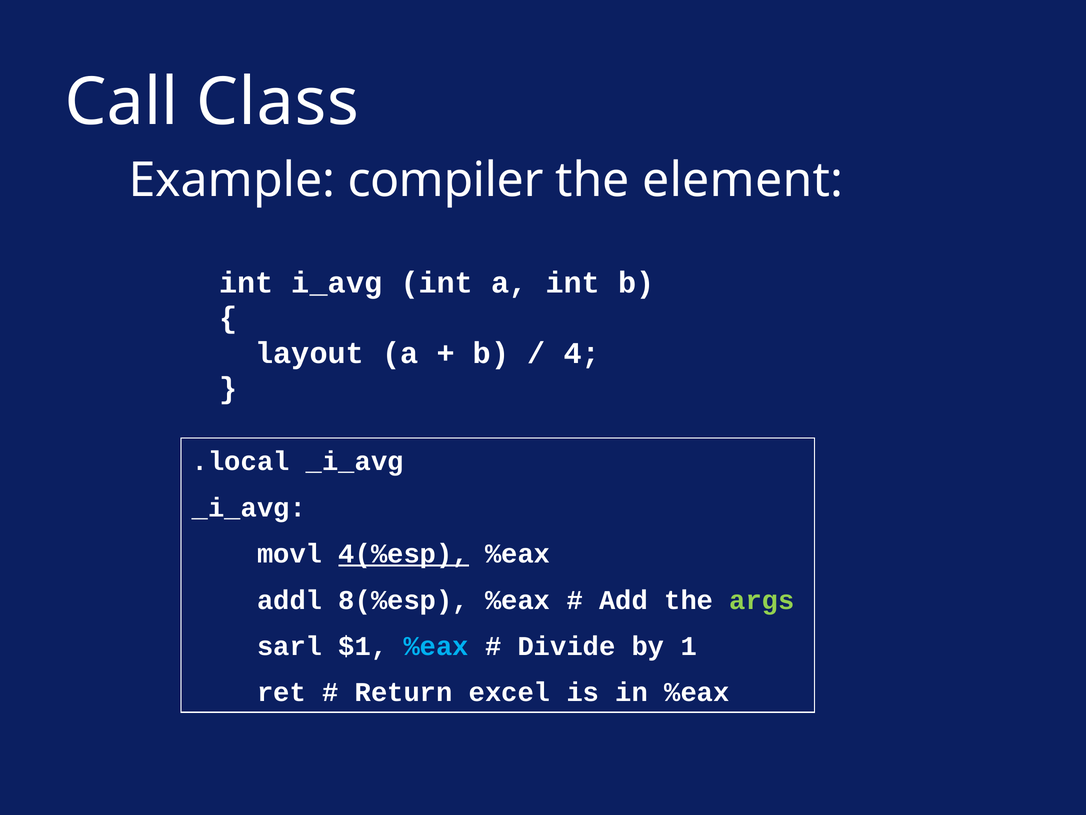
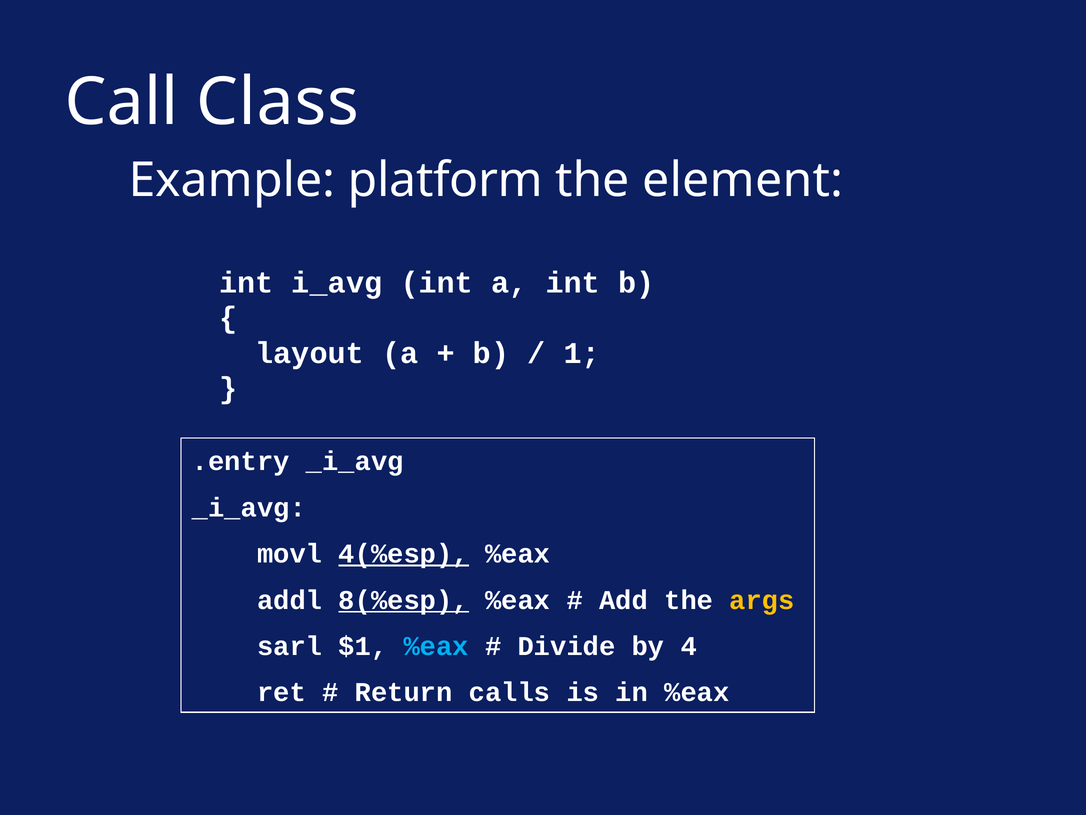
compiler: compiler -> platform (445, 180)
4: 4 -> 1 (582, 353)
.local: .local -> .entry (241, 461)
8(%esp underline: none -> present (404, 600)
args colour: light green -> yellow (762, 600)
1: 1 -> 4 (689, 646)
excel: excel -> calls (510, 692)
